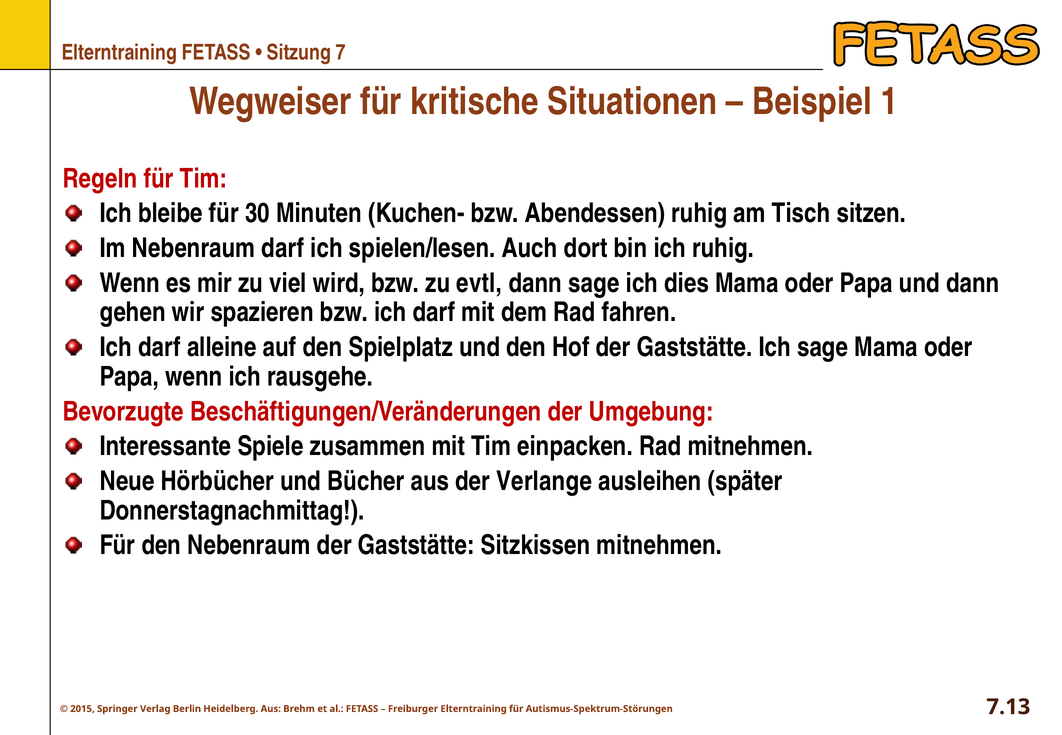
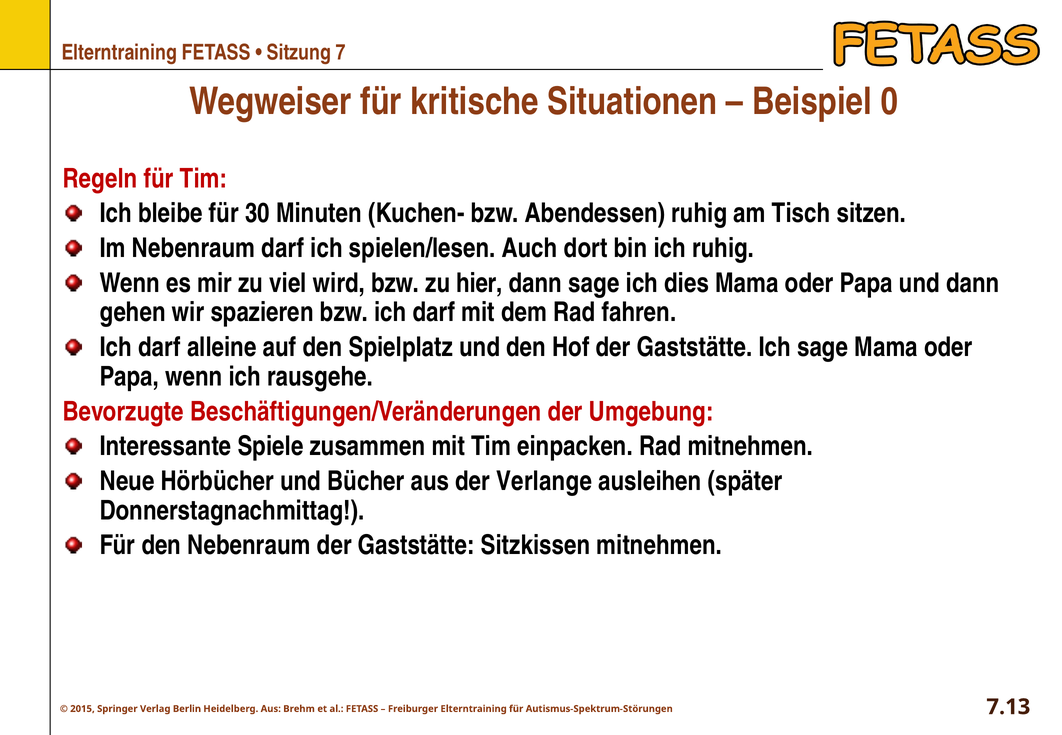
1: 1 -> 0 (889, 102)
evtl: evtl -> hier (480, 283)
